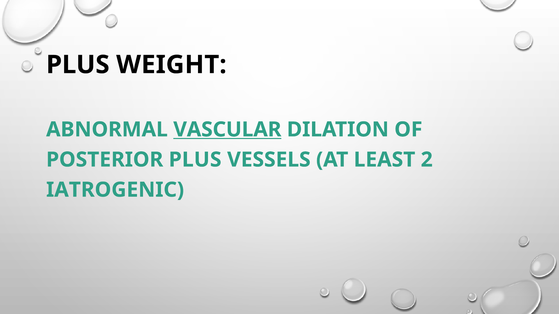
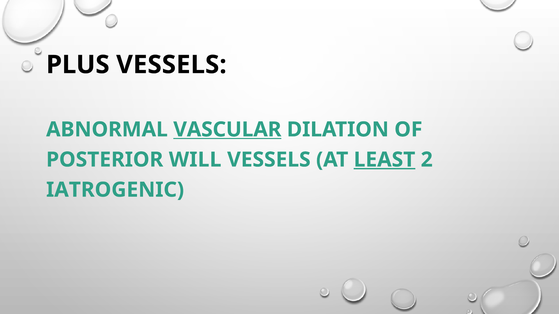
PLUS WEIGHT: WEIGHT -> VESSELS (171, 65)
POSTERIOR PLUS: PLUS -> WILL (195, 160)
LEAST underline: none -> present (384, 160)
